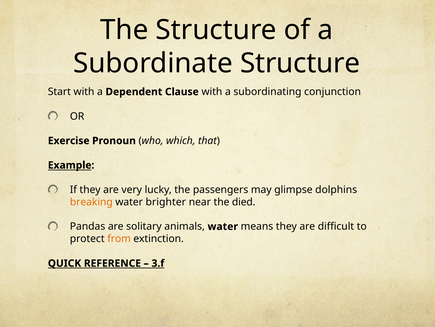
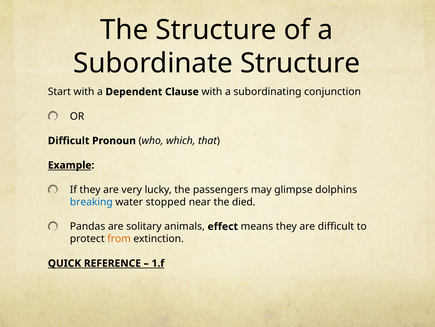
Exercise: Exercise -> Difficult (69, 140)
breaking colour: orange -> blue (91, 202)
brighter: brighter -> stopped (166, 202)
animals water: water -> effect (223, 226)
3.f: 3.f -> 1.f (158, 263)
